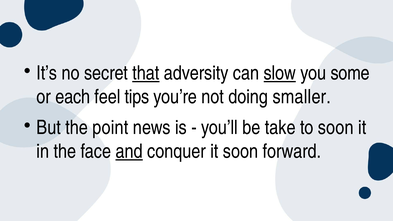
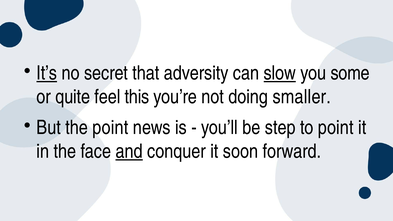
It’s underline: none -> present (47, 73)
that underline: present -> none (146, 73)
each: each -> quite (73, 97)
tips: tips -> this (137, 97)
take: take -> step (280, 128)
to soon: soon -> point (336, 128)
